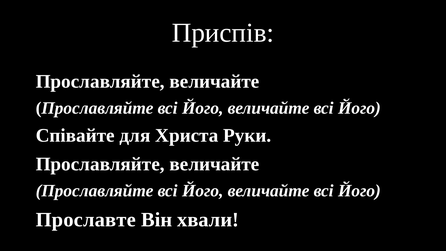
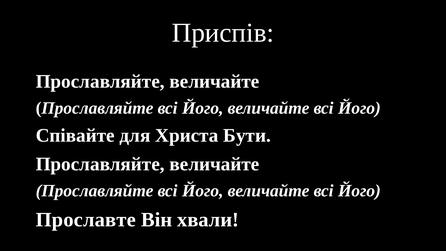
Руки: Руки -> Бути (247, 136)
